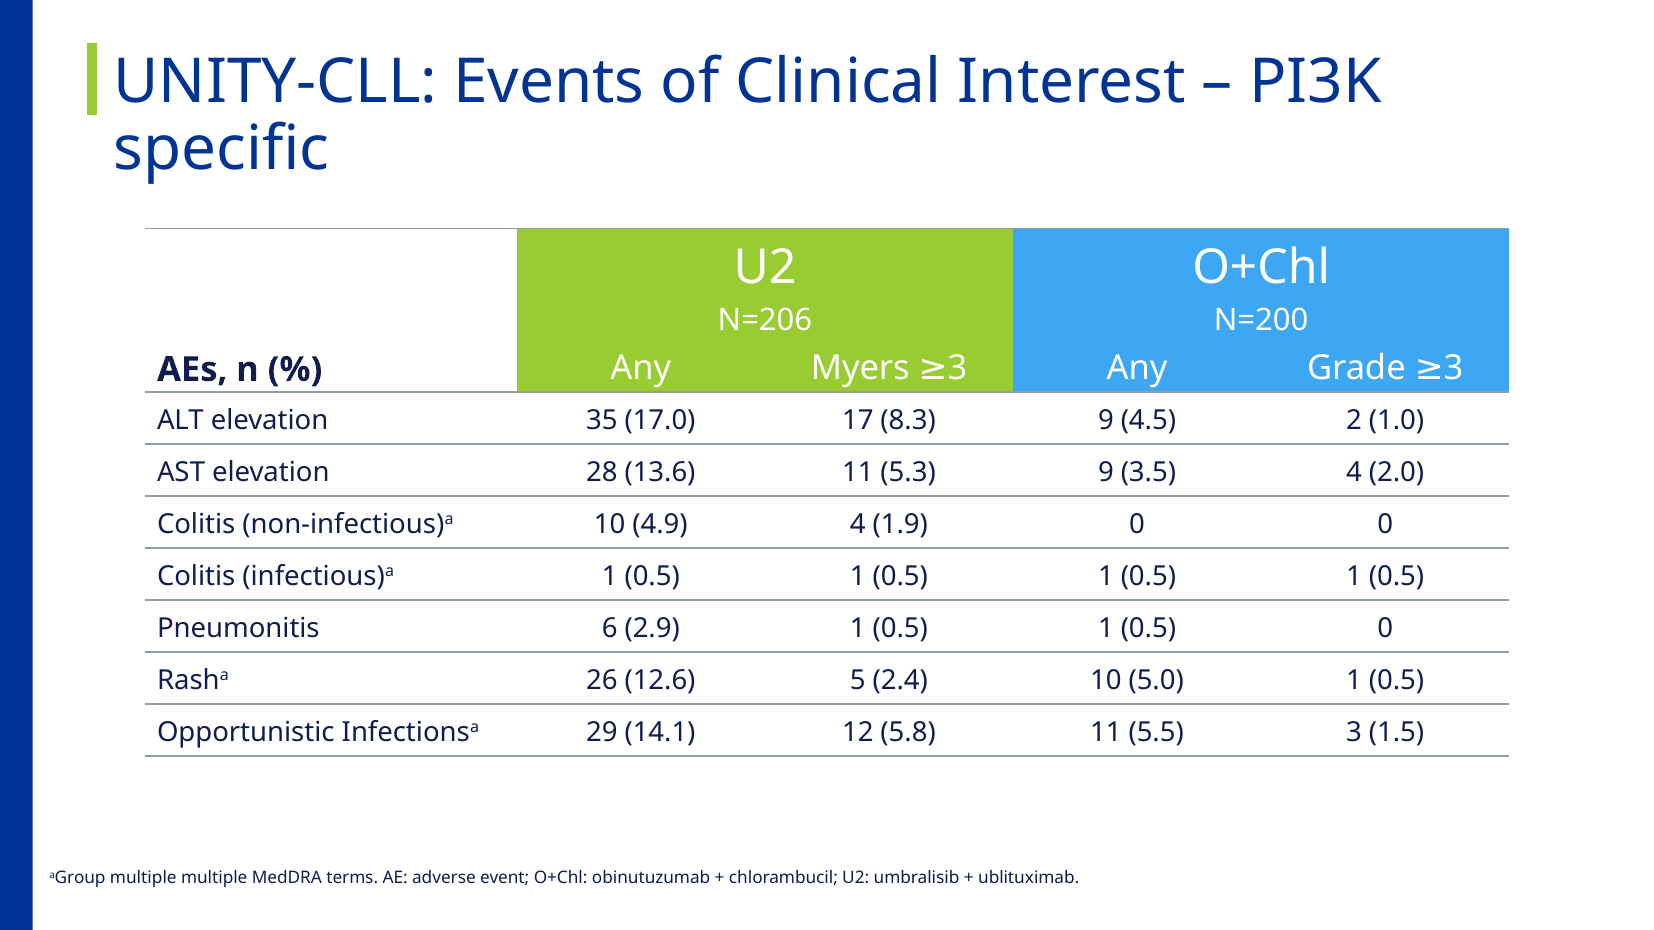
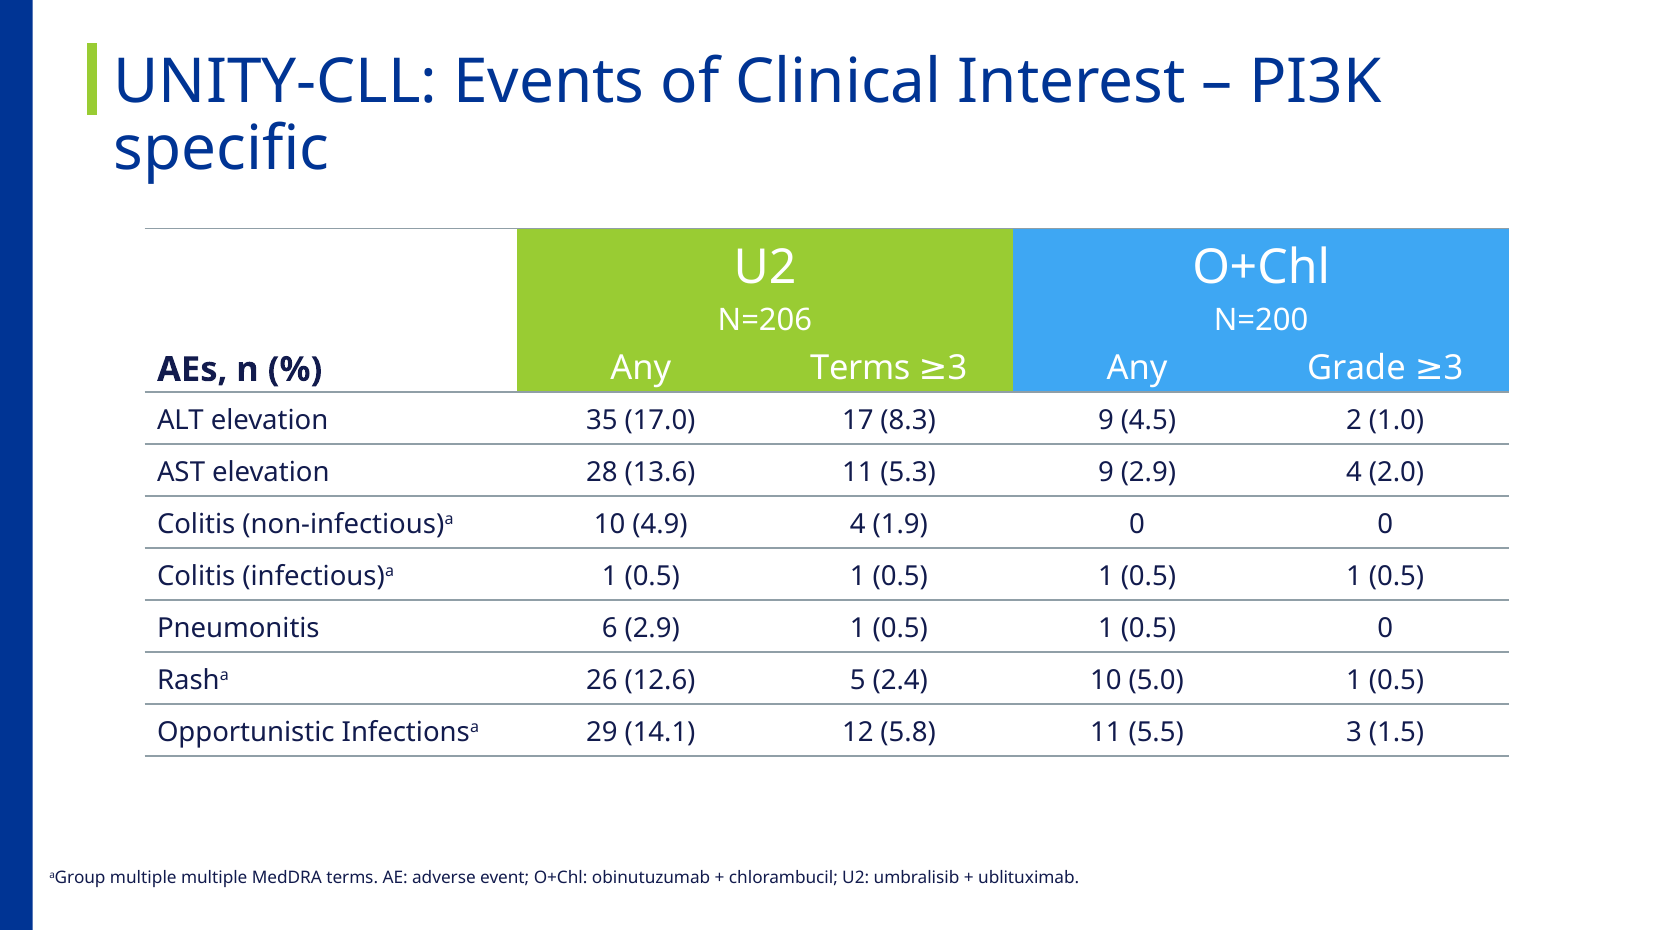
Any Myers: Myers -> Terms (860, 368)
9 3.5: 3.5 -> 2.9 (1148, 472)
